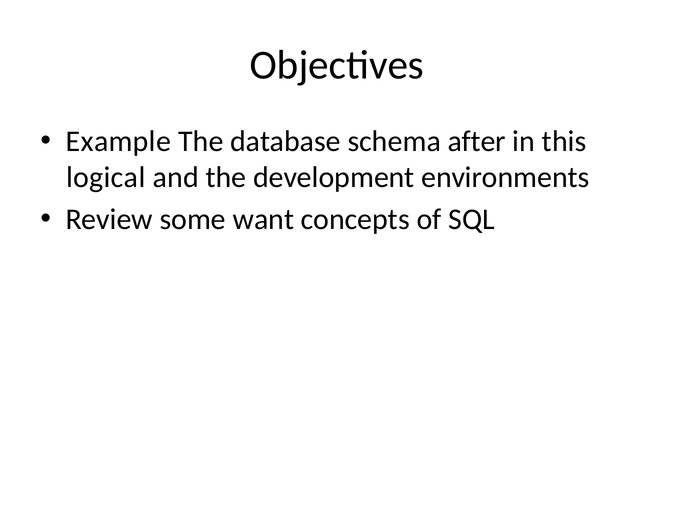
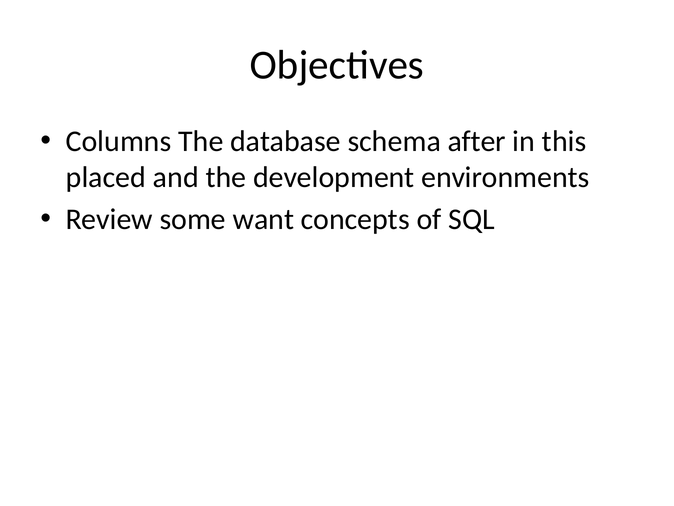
Example: Example -> Columns (119, 141)
logical: logical -> placed (106, 177)
